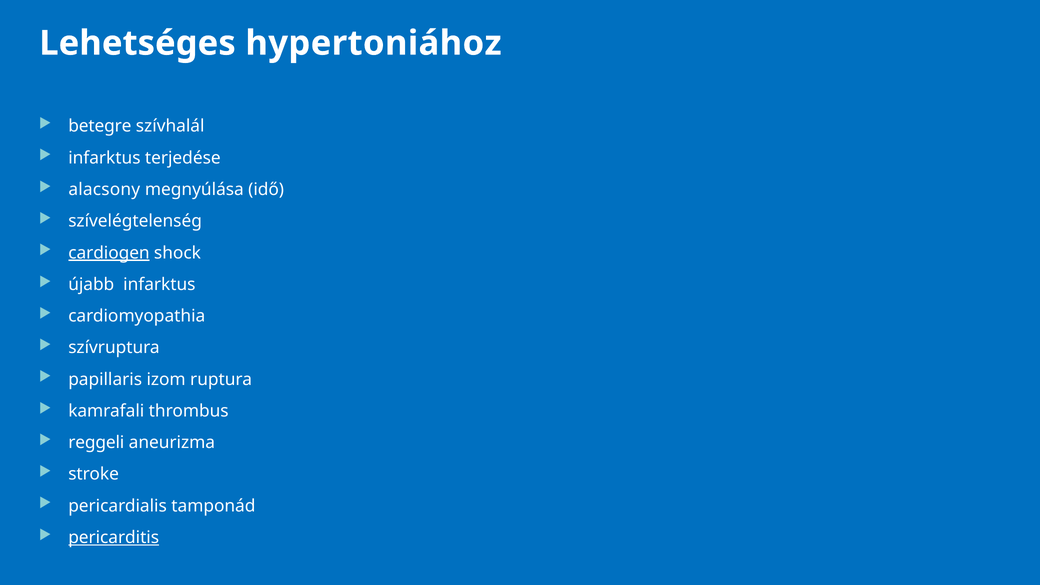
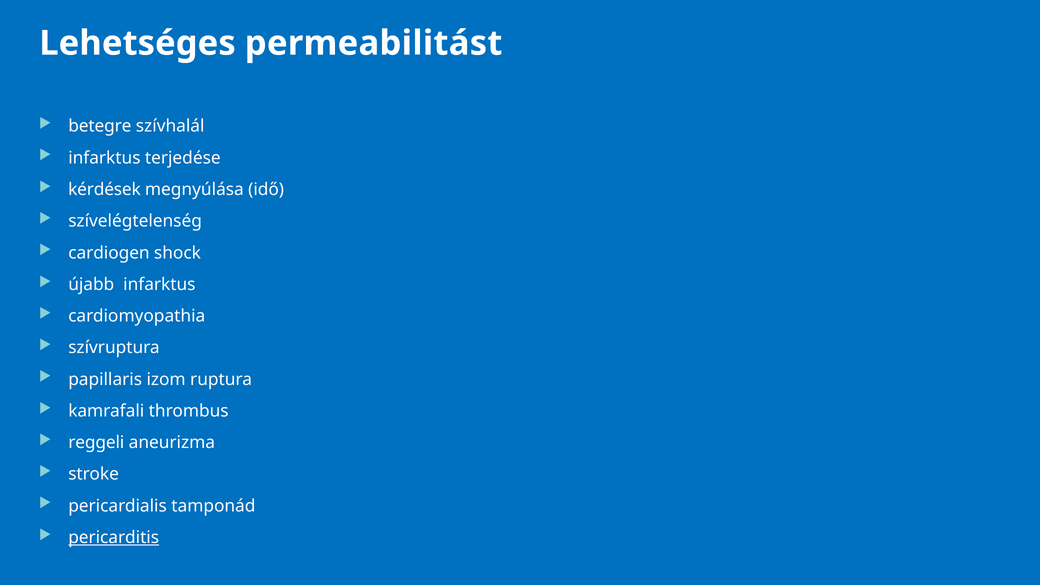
hypertoniához: hypertoniához -> permeabilitást (374, 43)
alacsony: alacsony -> kérdések (104, 190)
cardiogen underline: present -> none (109, 253)
